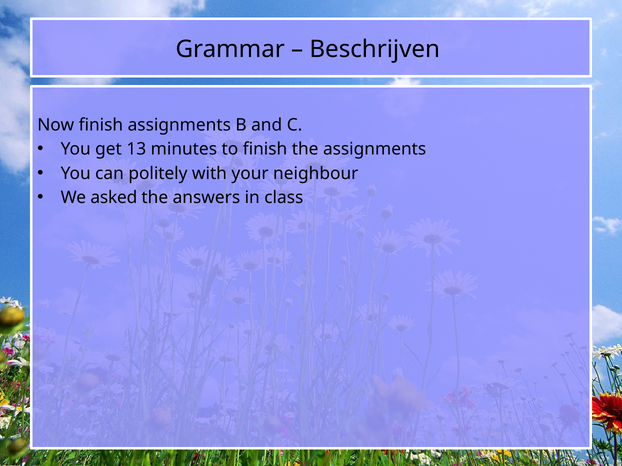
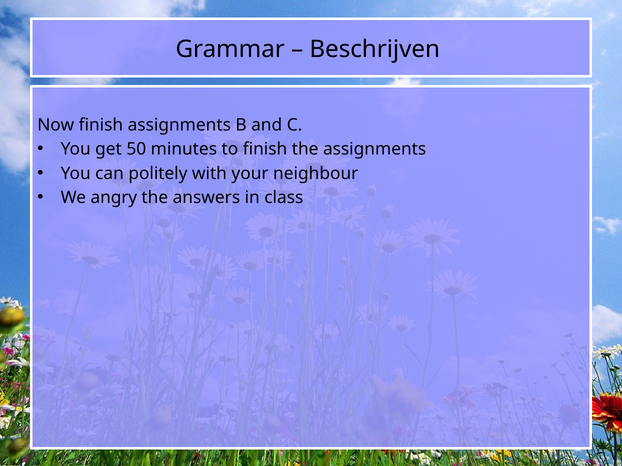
13: 13 -> 50 (136, 149)
asked: asked -> angry (114, 198)
